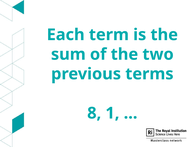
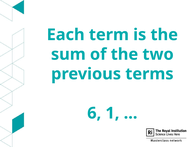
8: 8 -> 6 (94, 113)
